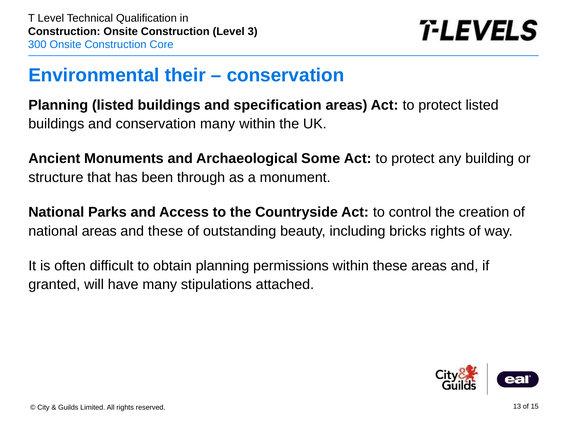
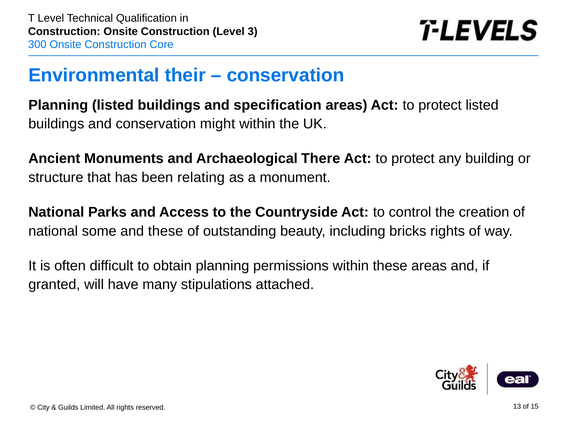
conservation many: many -> might (218, 124)
Some: Some -> There (321, 159)
through: through -> relating (201, 178)
national areas: areas -> some (99, 231)
